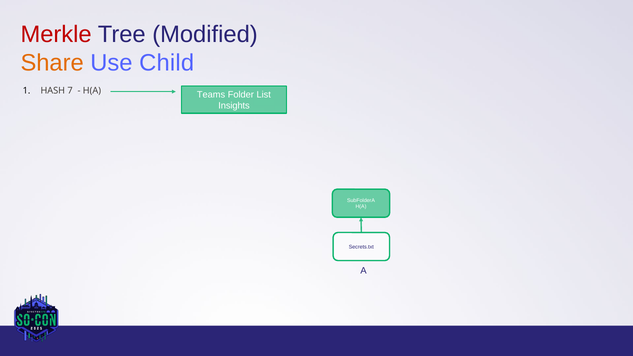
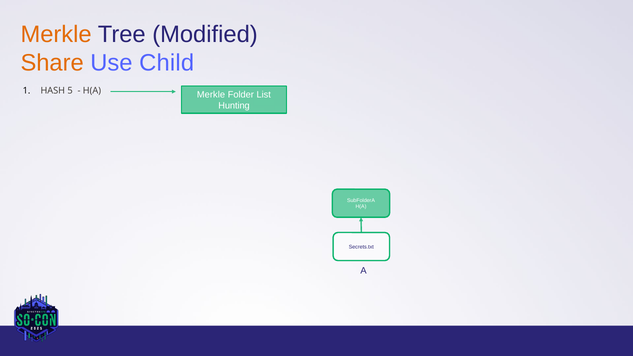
Merkle colour: red -> orange (56, 34)
7: 7 -> 5 (70, 91)
Teams: Teams -> Merkle (211, 95)
Insights: Insights -> Hunting (234, 106)
